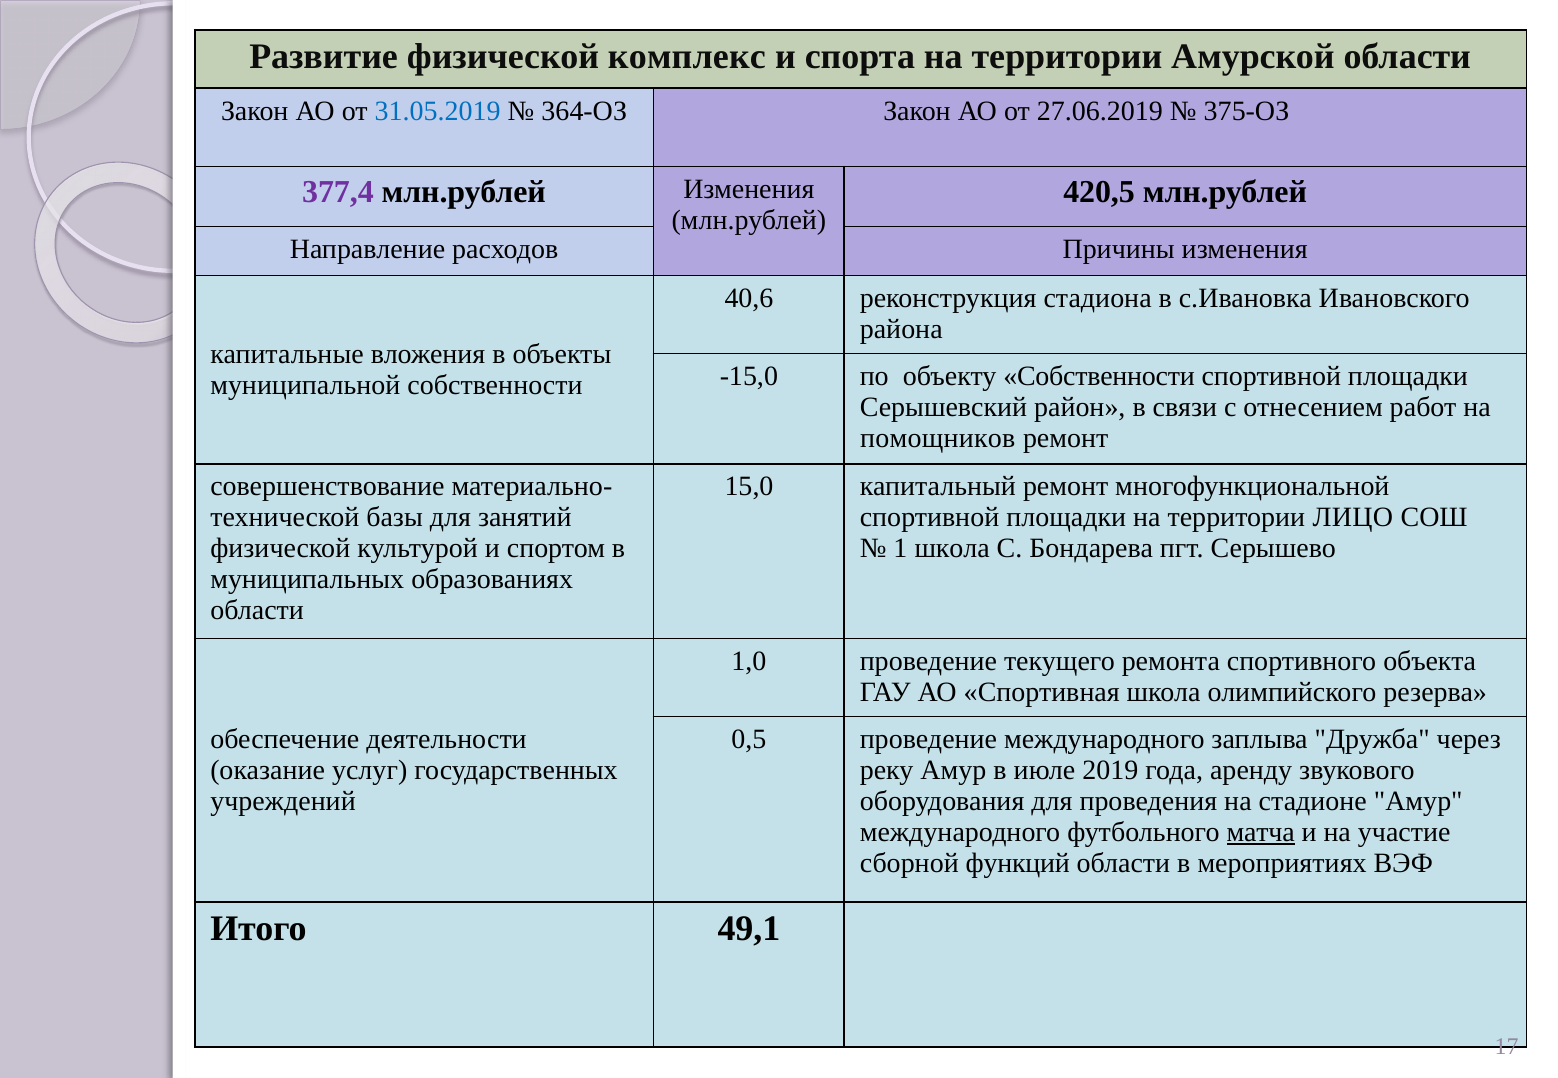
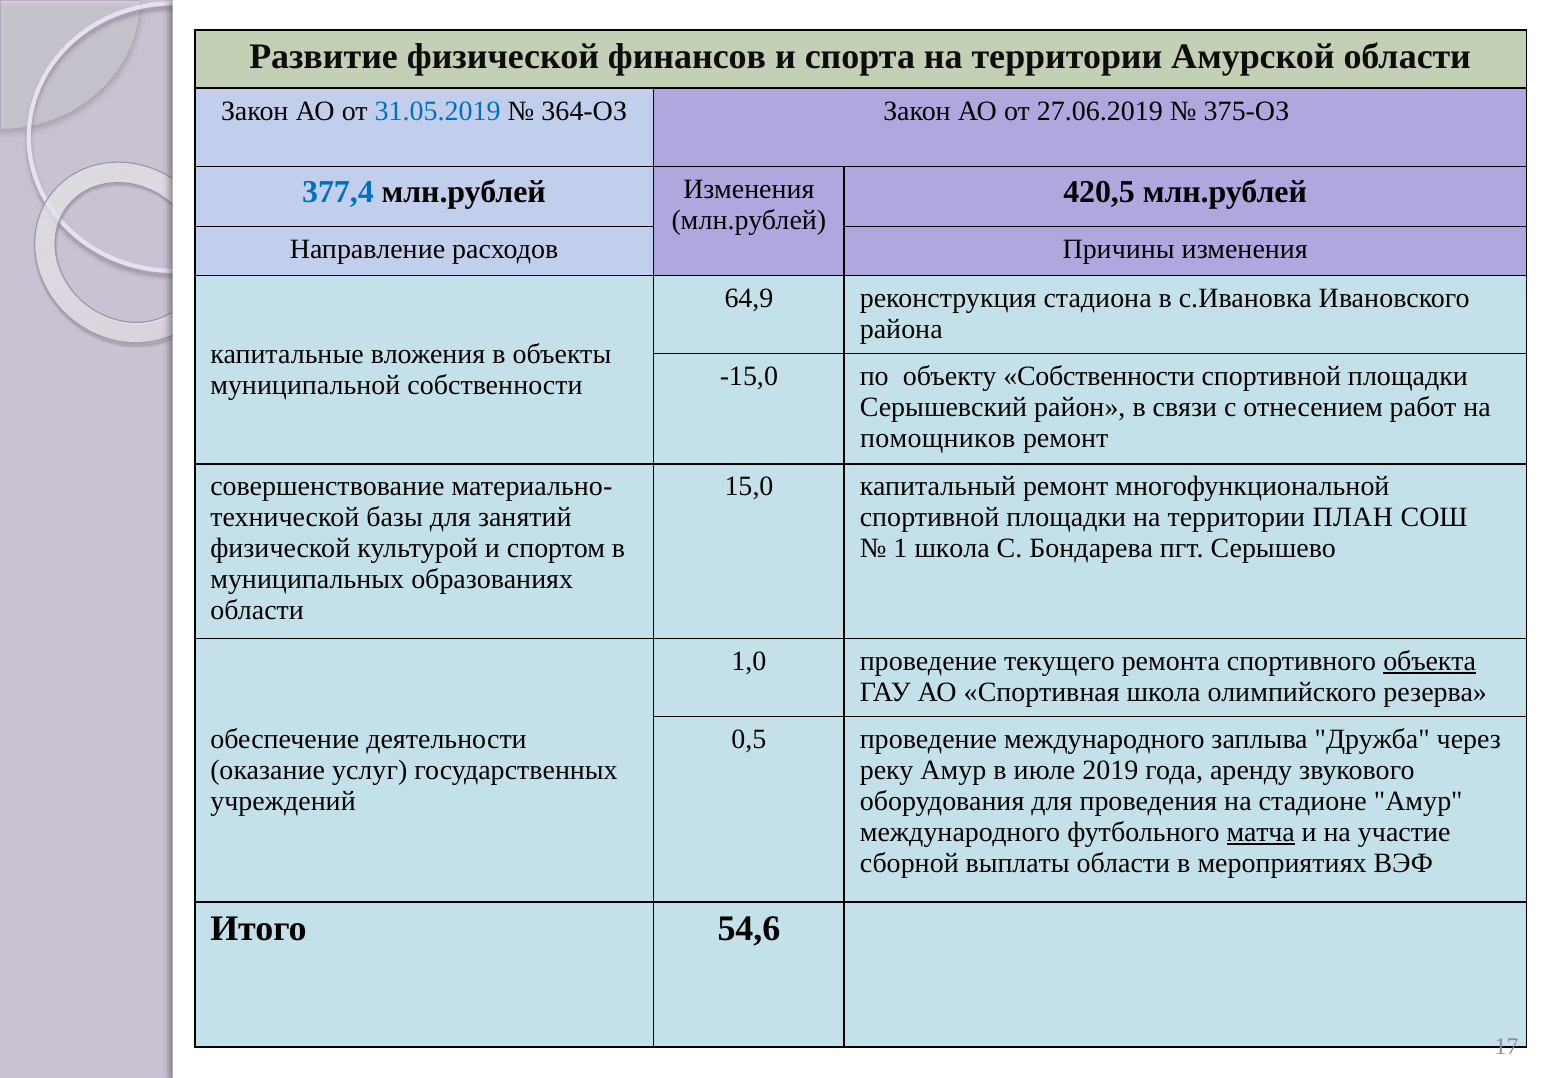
комплекс: комплекс -> финансов (687, 57)
377,4 colour: purple -> blue (338, 192)
40,6: 40,6 -> 64,9 (749, 298)
ЛИЦО: ЛИЦО -> ПЛАН (1353, 518)
объекта underline: none -> present (1430, 662)
функций: функций -> выплаты (1018, 864)
49,1: 49,1 -> 54,6 (749, 930)
